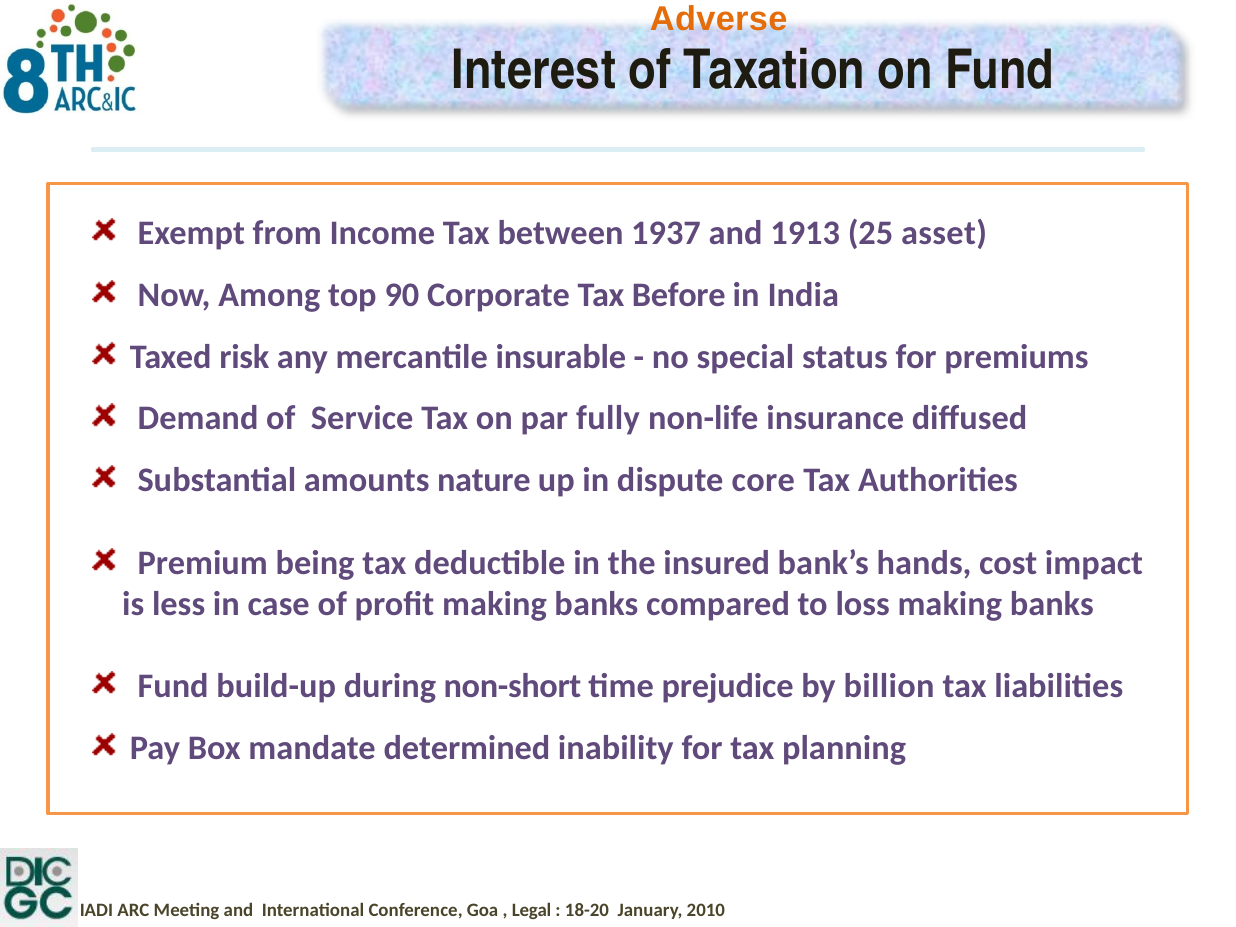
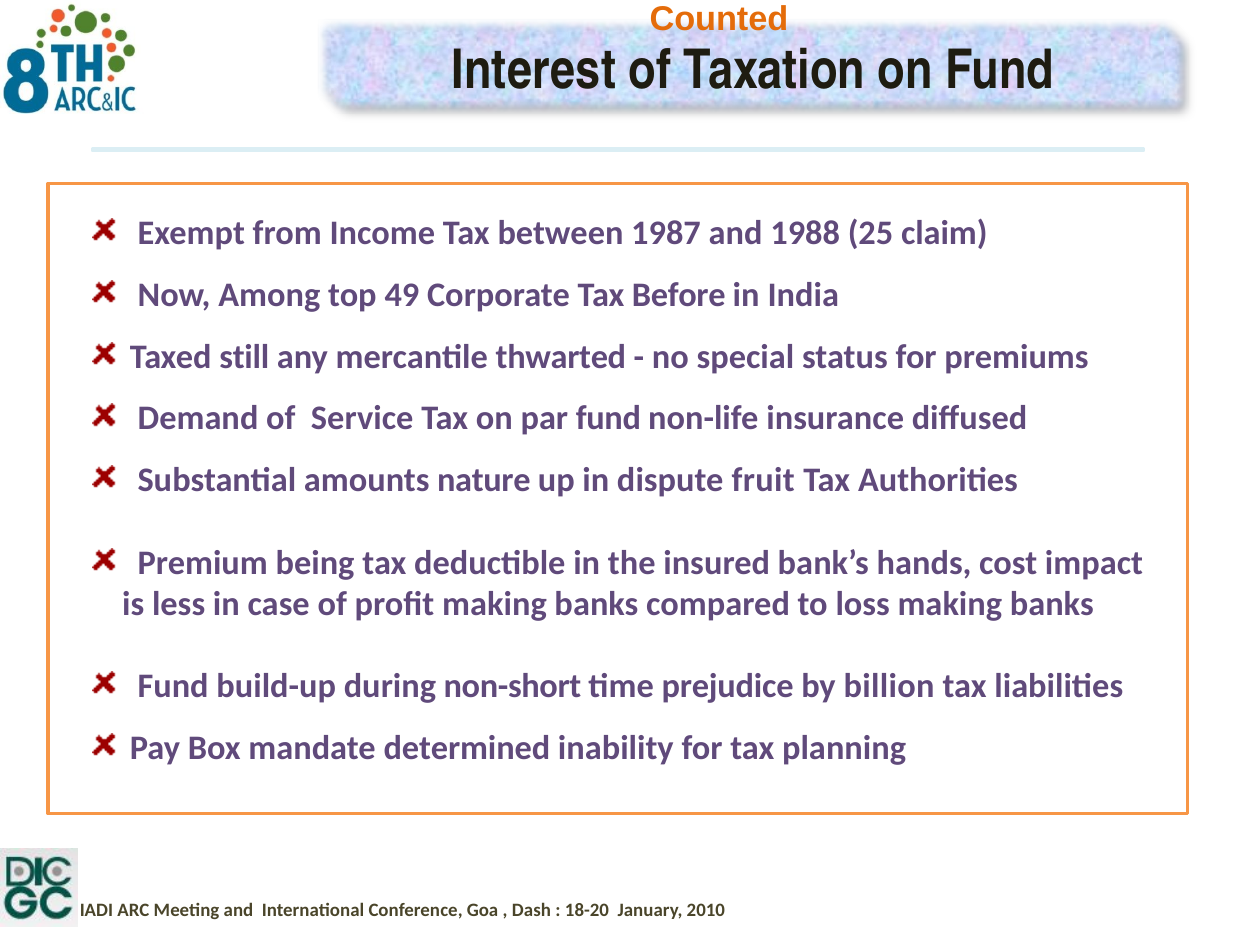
Adverse: Adverse -> Counted (719, 20)
1937: 1937 -> 1987 (666, 233)
1913: 1913 -> 1988 (805, 233)
asset: asset -> claim (944, 233)
90: 90 -> 49 (402, 295)
risk: risk -> still (244, 357)
insurable: insurable -> thwarted (561, 357)
par fully: fully -> fund (608, 418)
core: core -> fruit (763, 480)
Legal: Legal -> Dash (531, 910)
